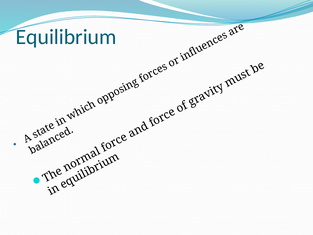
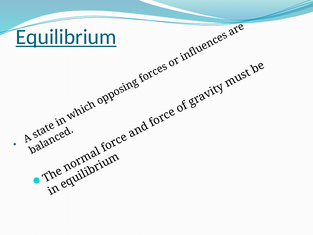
Equilibrium underline: none -> present (66, 37)
